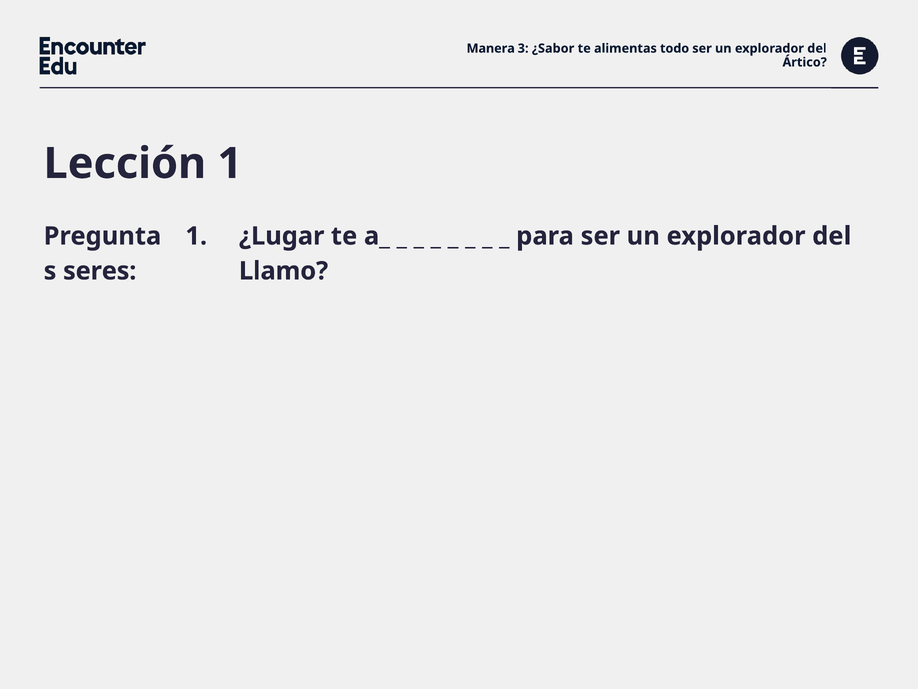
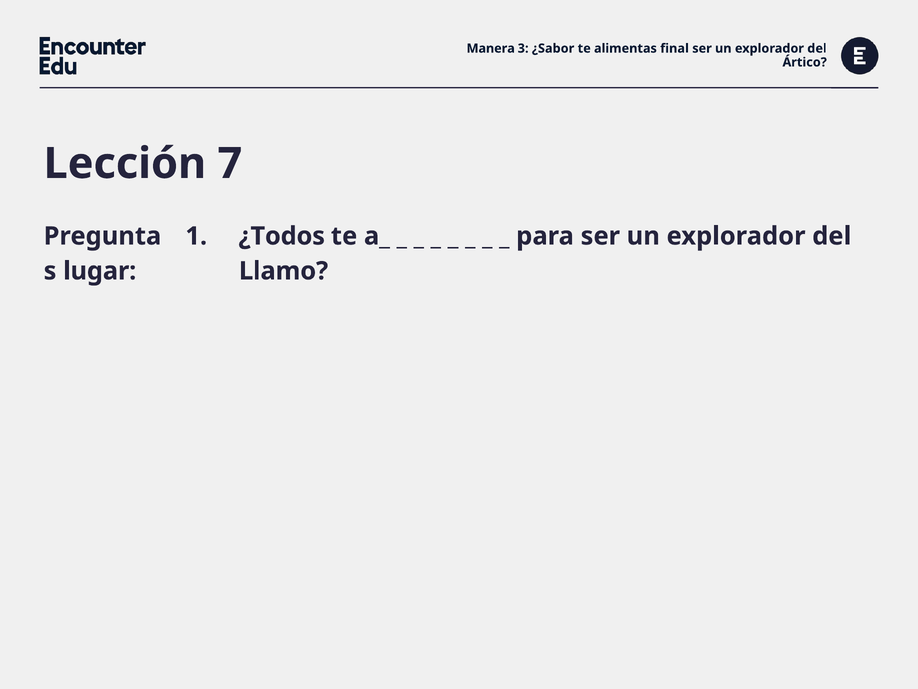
todo: todo -> final (675, 48)
Lección 1: 1 -> 7 (230, 164)
¿Lugar: ¿Lugar -> ¿Todos (282, 236)
seres: seres -> lugar (100, 271)
